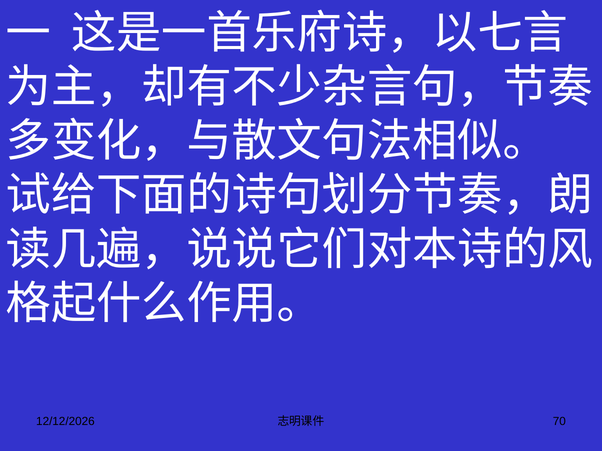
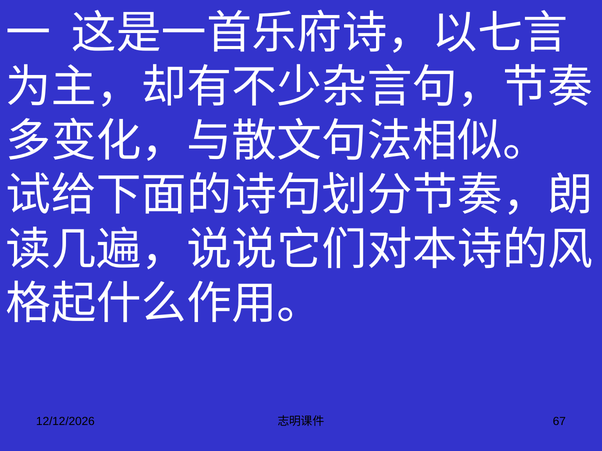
70: 70 -> 67 (559, 422)
